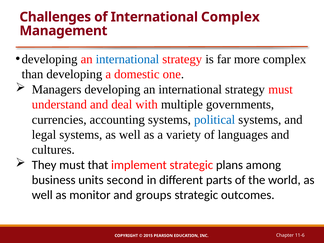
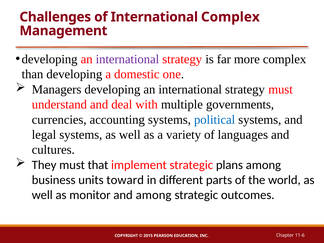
international colour: blue -> purple (127, 59)
second: second -> toward (125, 180)
and groups: groups -> among (154, 195)
